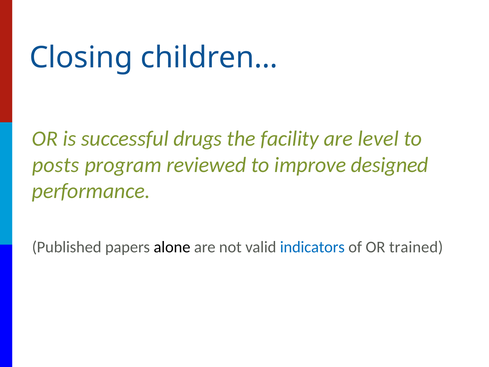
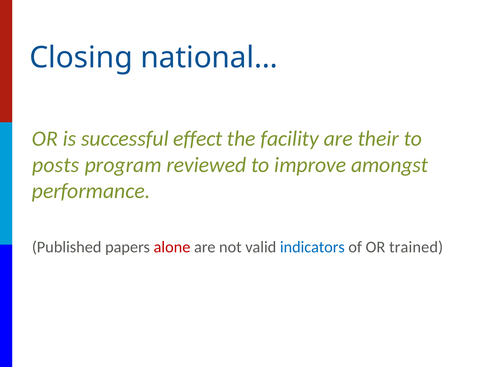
children…: children… -> national… (209, 58)
drugs: drugs -> effect (198, 139)
level: level -> their (378, 139)
designed: designed -> amongst (390, 165)
alone colour: black -> red (172, 247)
